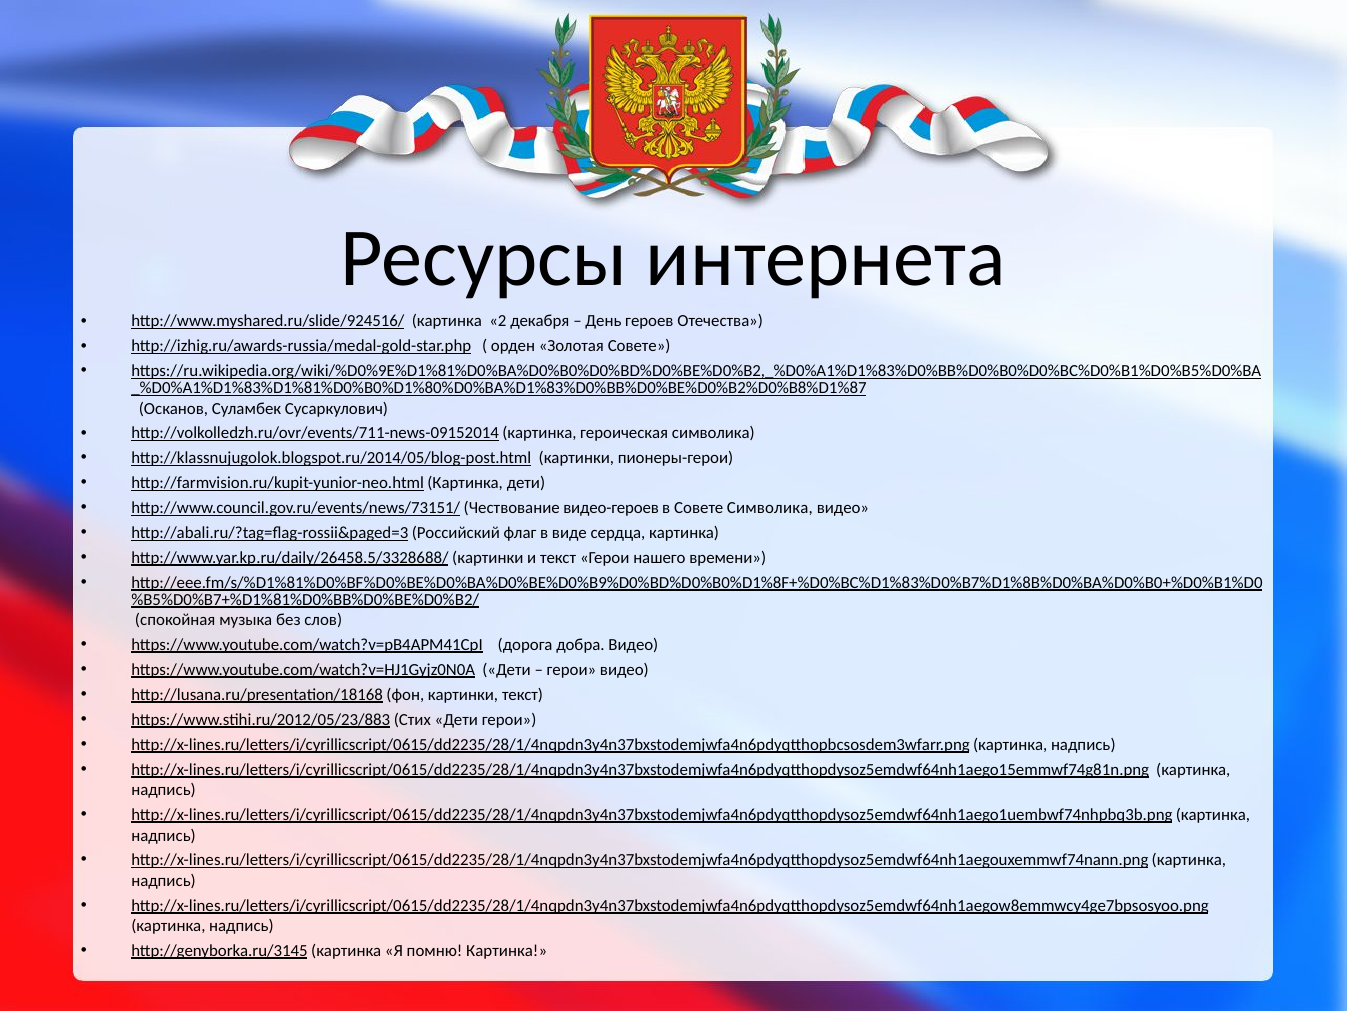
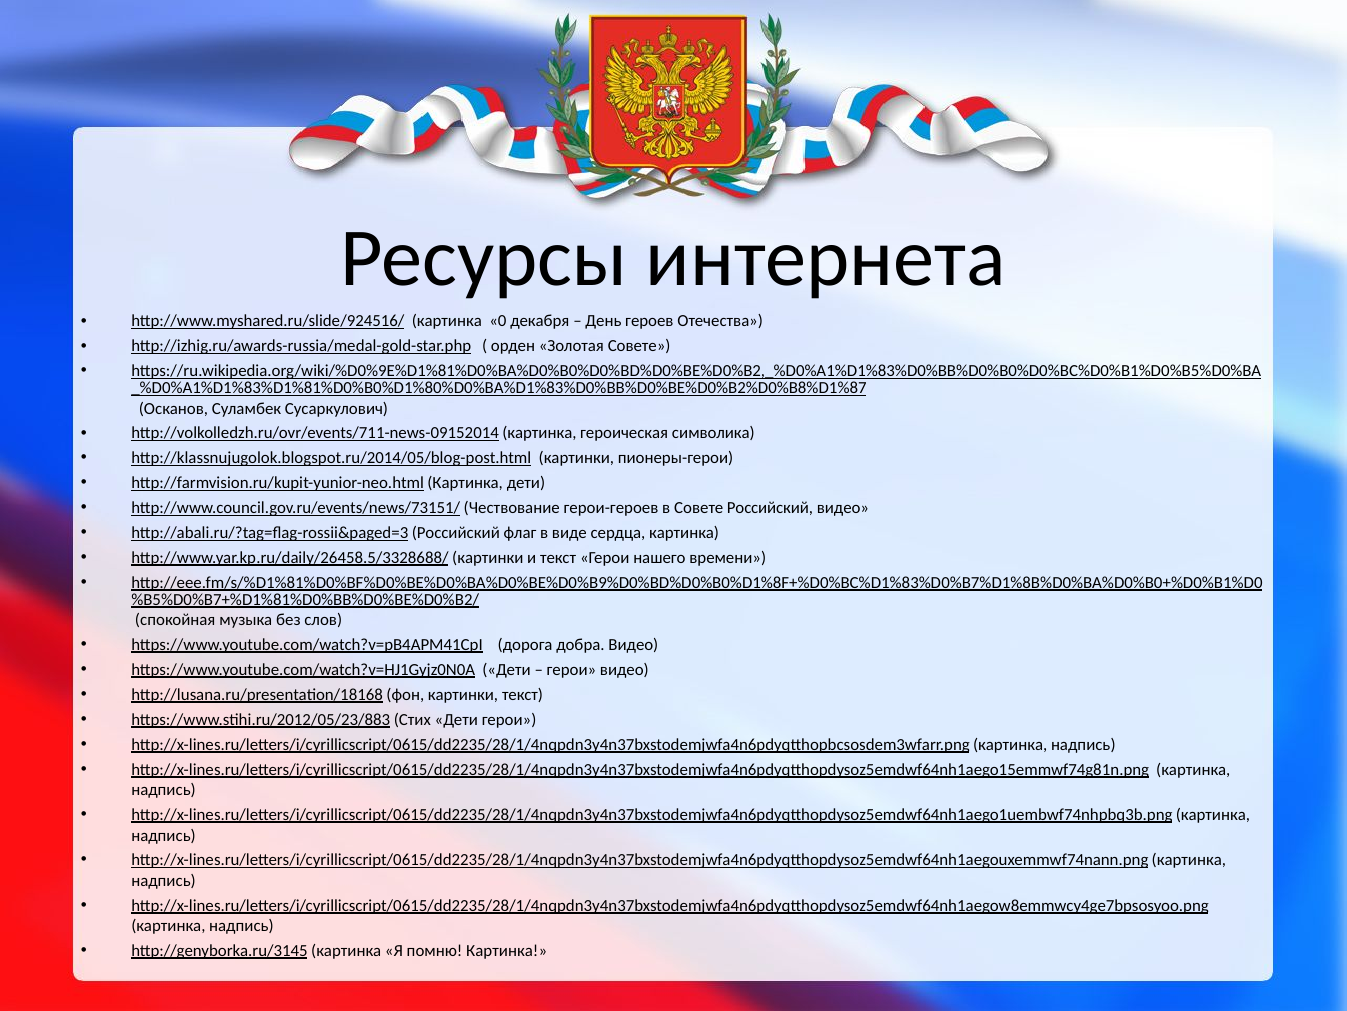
2: 2 -> 0 (498, 321)
видео-героев: видео-героев -> герои-героев (611, 508)
Совете Символика: Символика -> Российский (770, 508)
